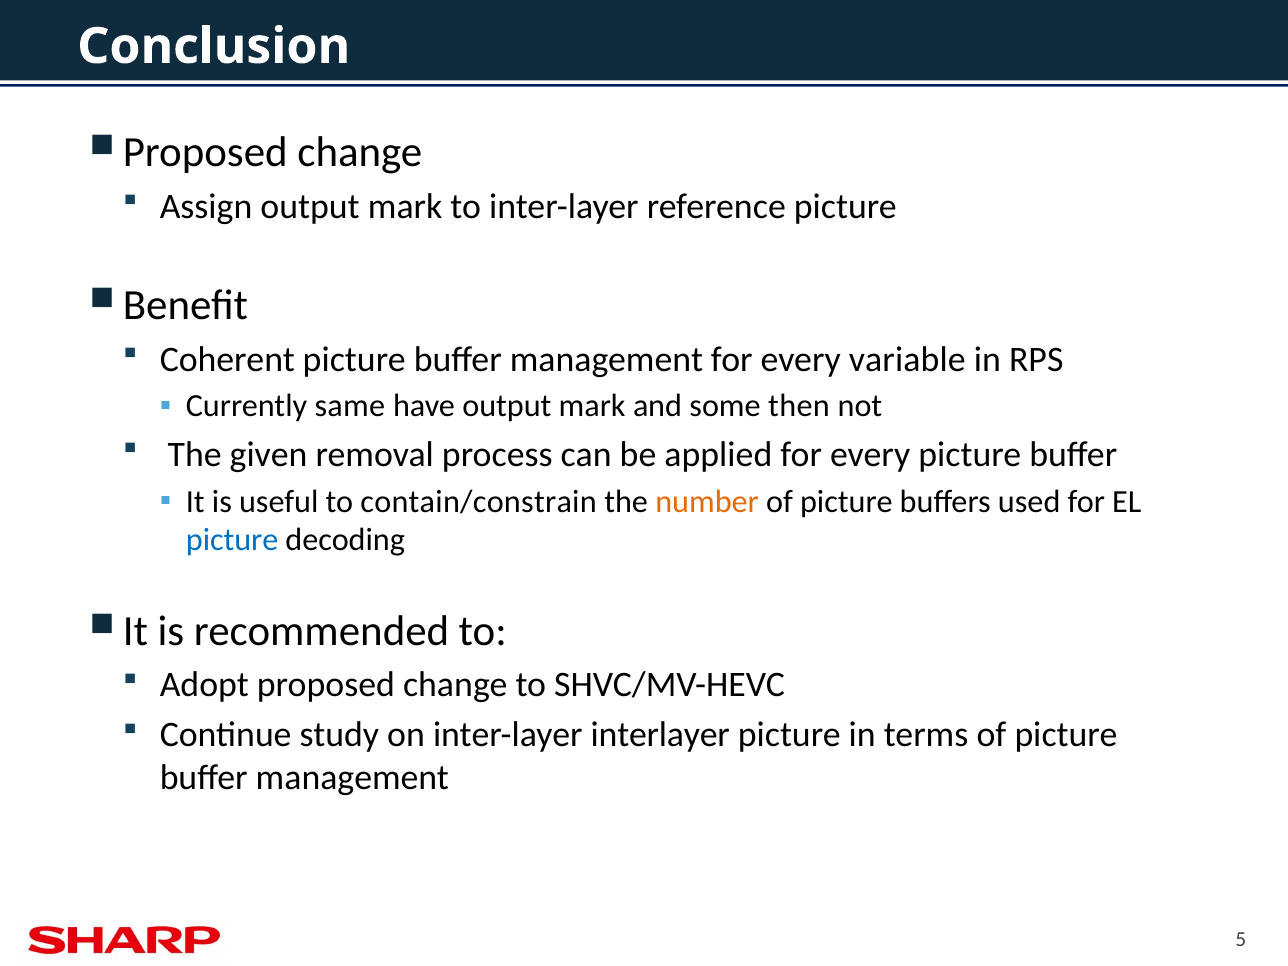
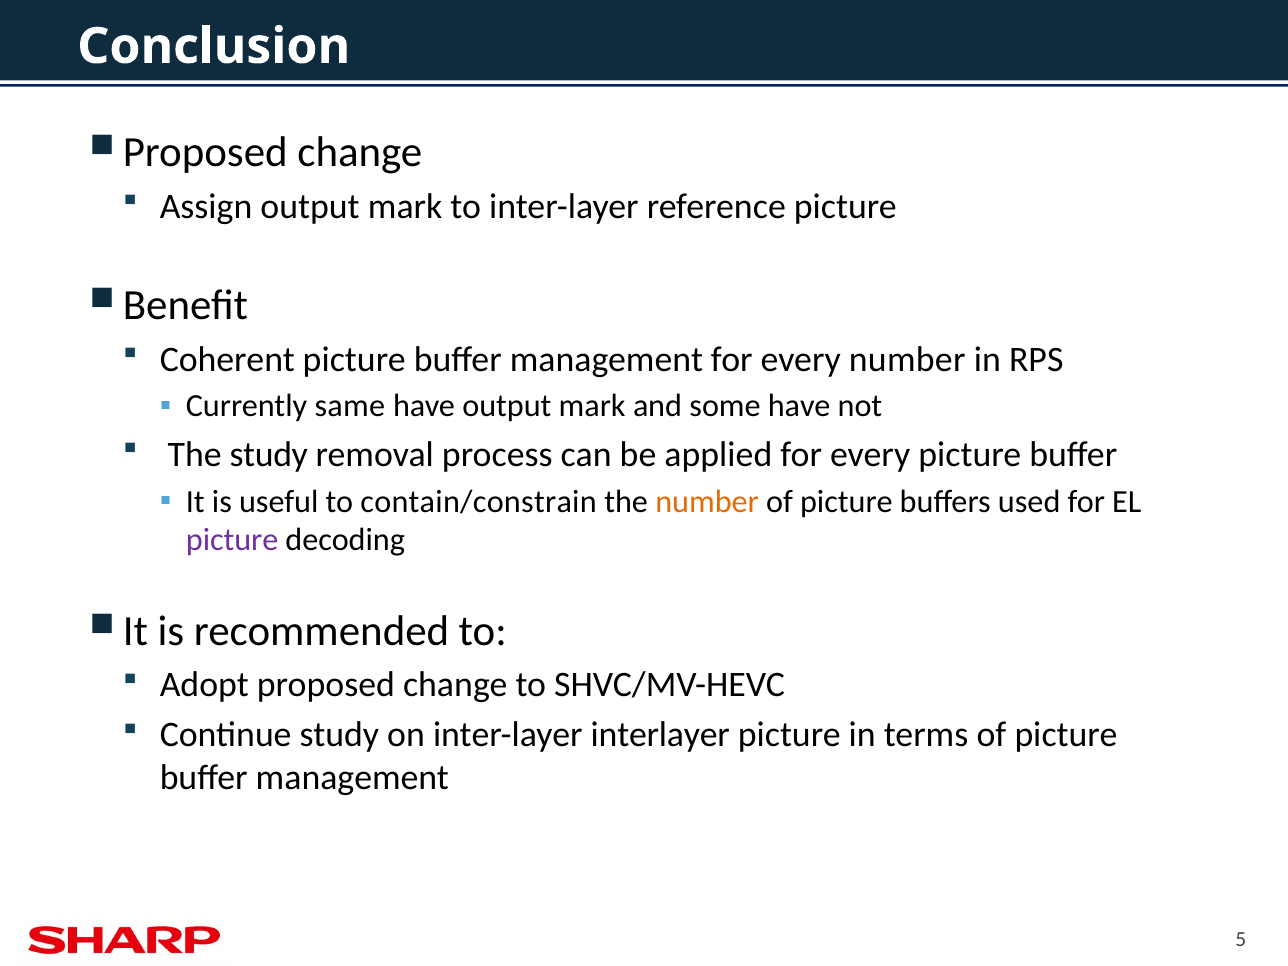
every variable: variable -> number (907, 359)
some then: then -> have (799, 406)
The given: given -> study (269, 455)
picture colour: blue -> purple (232, 540)
